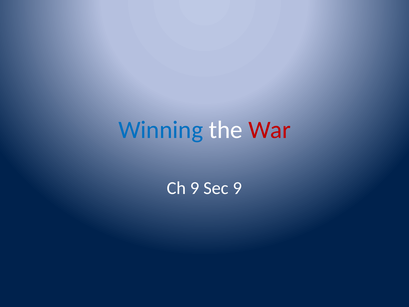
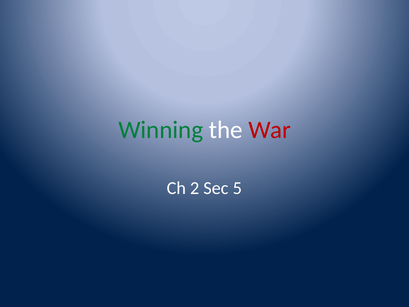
Winning colour: blue -> green (161, 130)
Ch 9: 9 -> 2 (195, 188)
Sec 9: 9 -> 5 (237, 188)
